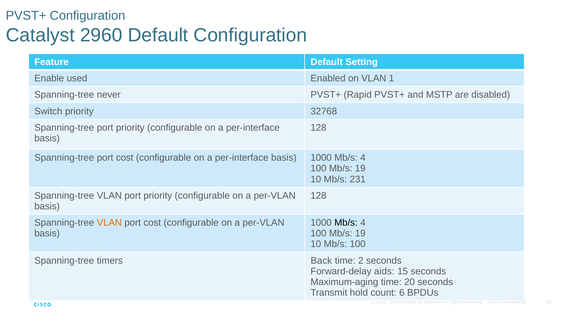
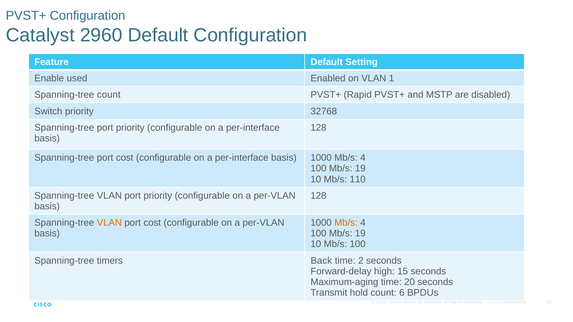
Spanning-tree never: never -> count (109, 95)
231: 231 -> 110 (358, 179)
Mb/s colour: black -> orange (346, 223)
aids: aids -> high (384, 271)
